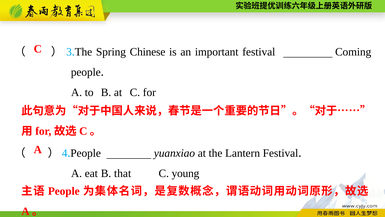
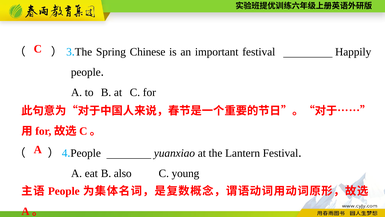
Coming: Coming -> Happily (353, 52)
that: that -> also (123, 173)
